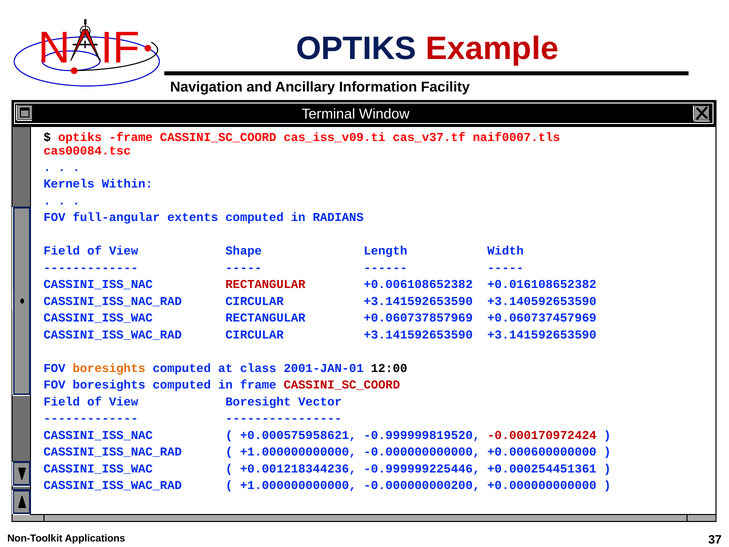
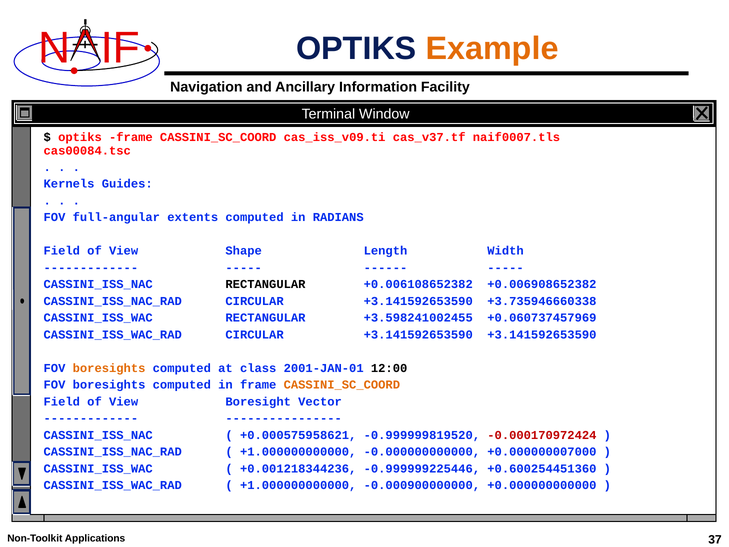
Example colour: red -> orange (492, 49)
Within: Within -> Guides (127, 184)
RECTANGULAR colour: red -> black (265, 284)
+0.016108652382: +0.016108652382 -> +0.006908652382 (542, 284)
+3.140592653590: +3.140592653590 -> +3.735946660338 (542, 301)
+0.060737857969: +0.060737857969 -> +3.598241002455 (418, 318)
CASSINI_SC_COORD colour: red -> orange (342, 385)
+0.000600000000: +0.000600000000 -> +0.000000007000 (542, 452)
+0.000254451361: +0.000254451361 -> +0.600254451360 (542, 469)
-0.000000000200: -0.000000000200 -> -0.000900000000 (422, 485)
